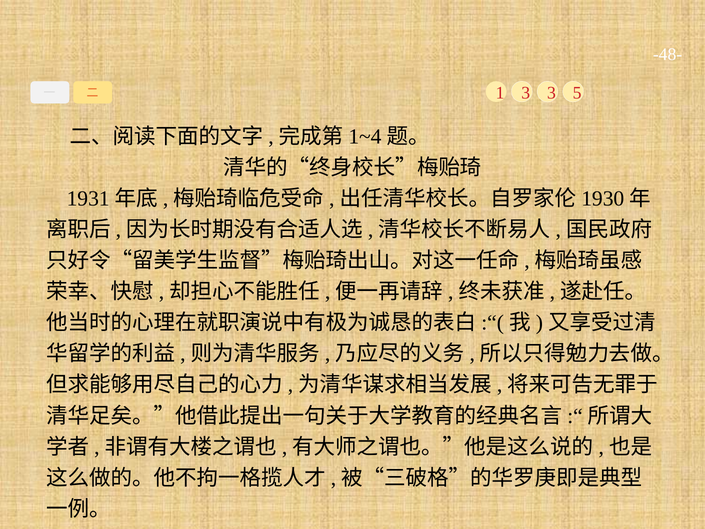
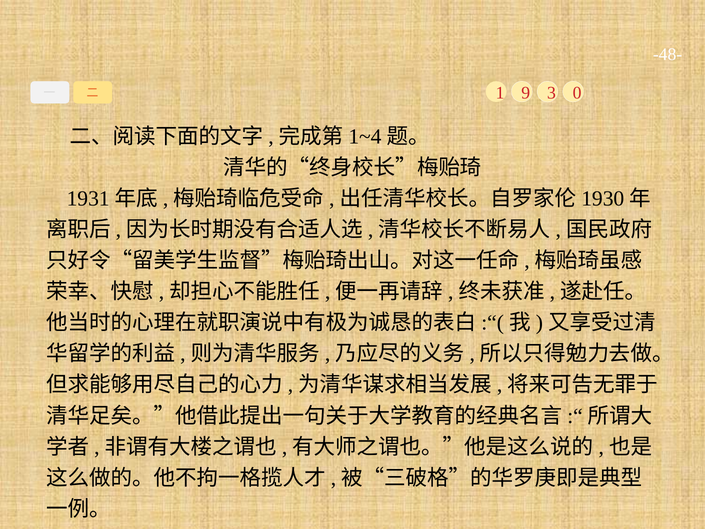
1 3: 3 -> 9 (526, 93)
5: 5 -> 0 (577, 93)
